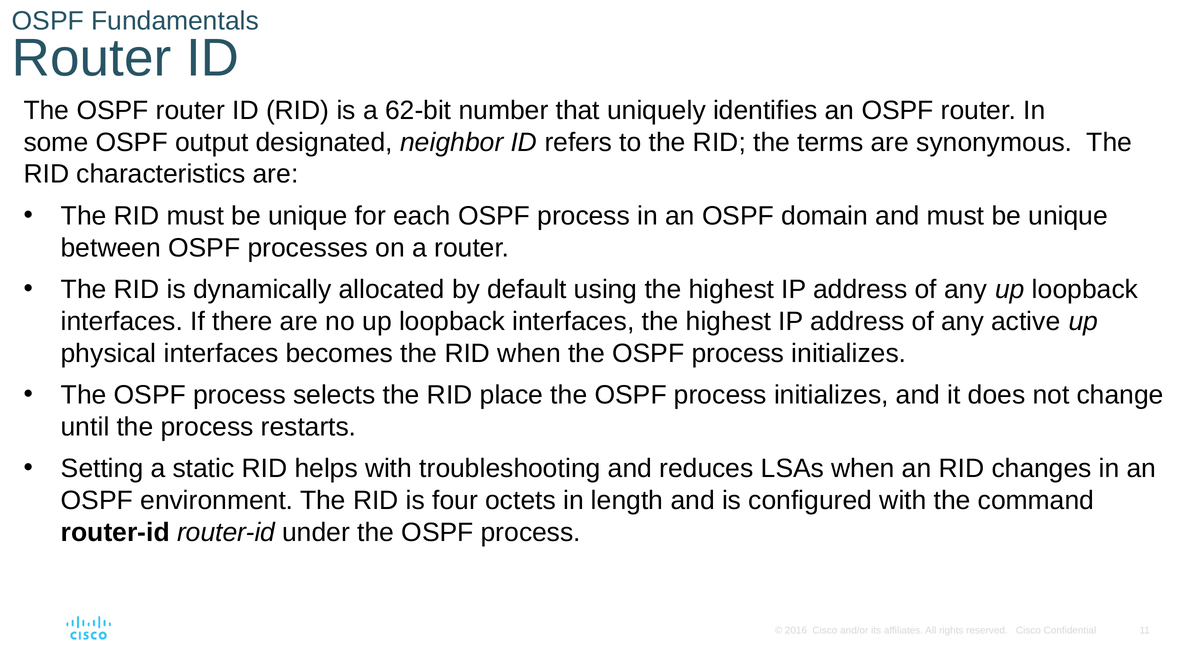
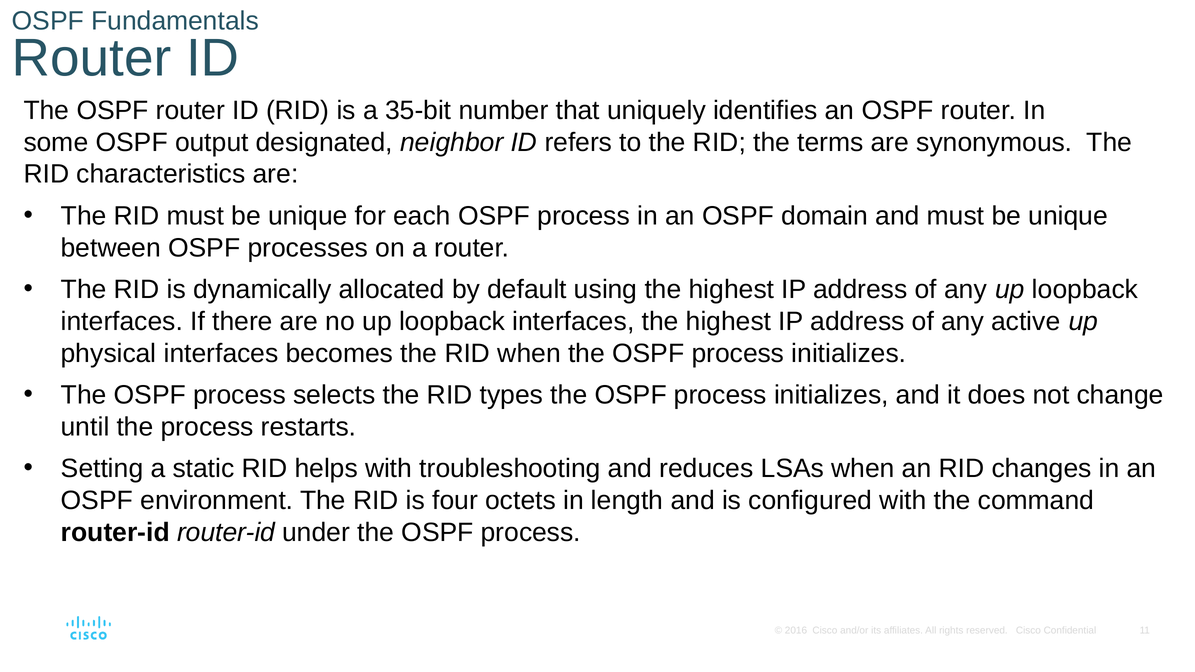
62-bit: 62-bit -> 35-bit (418, 110)
place: place -> types (511, 395)
